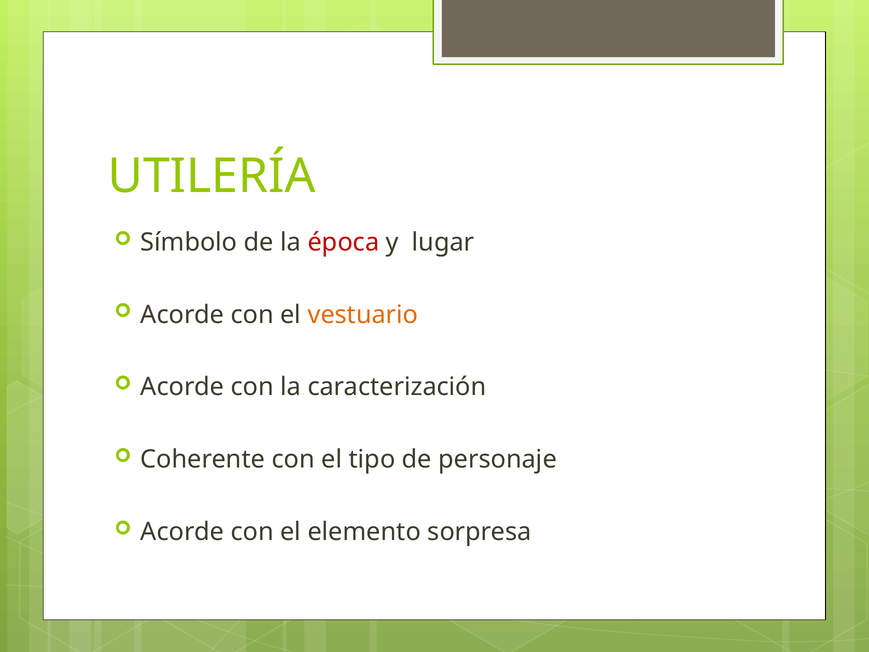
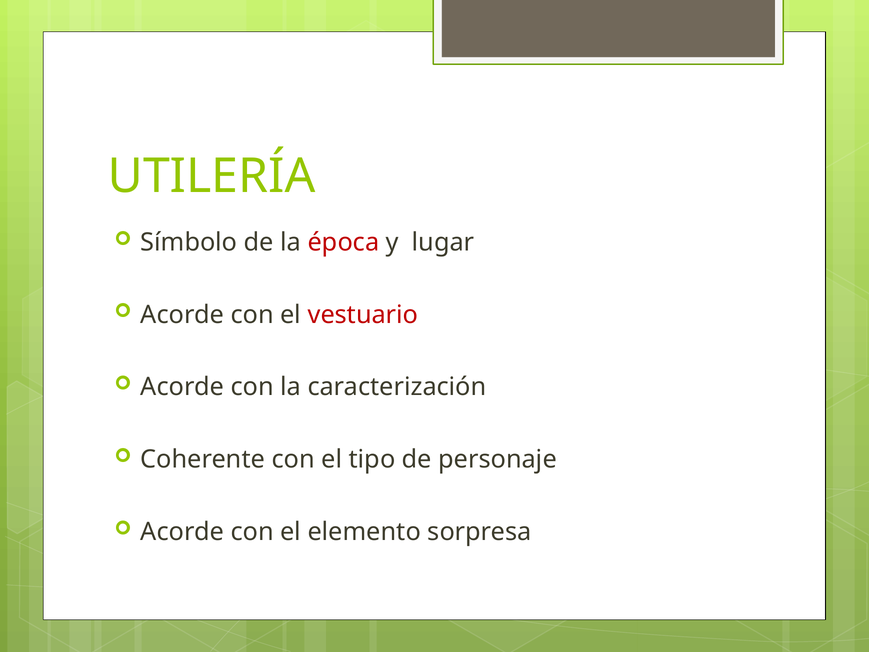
vestuario colour: orange -> red (363, 315)
